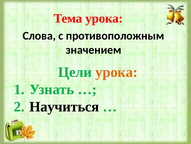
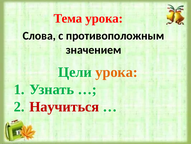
Научиться colour: black -> red (64, 106)
